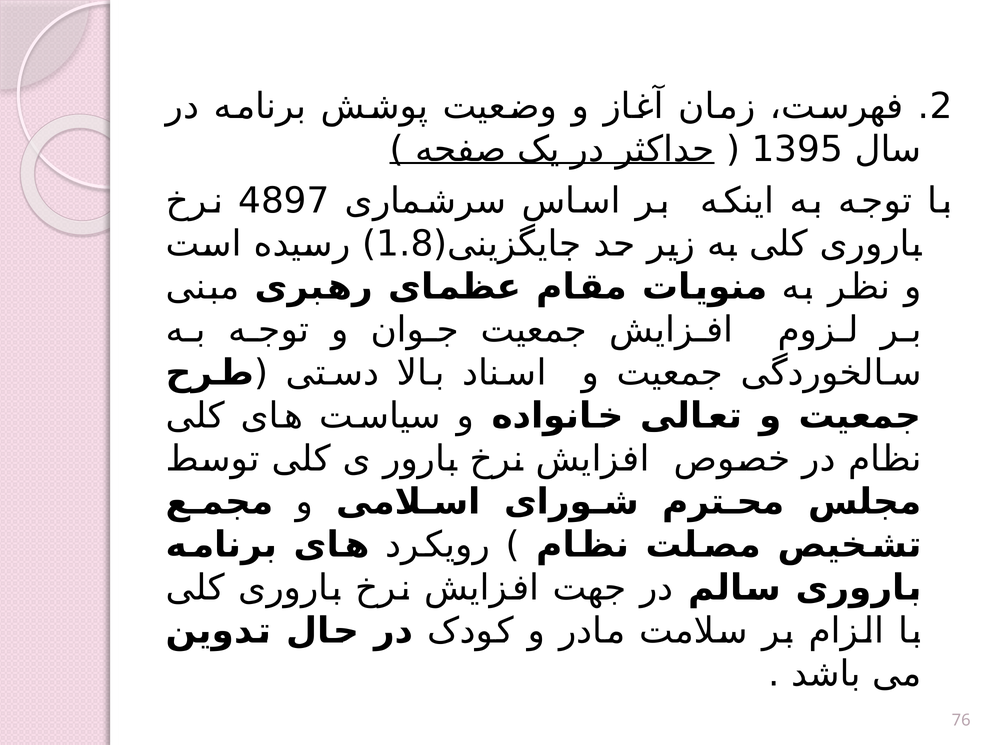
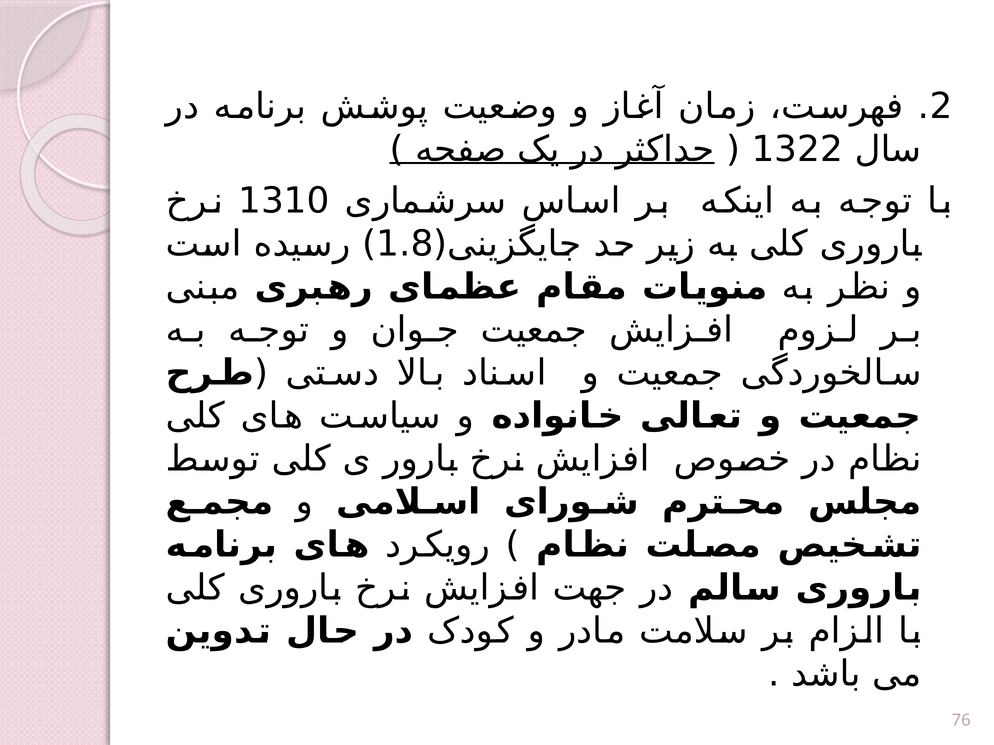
1395: 1395 -> 1322 (797, 150)
4897: 4897 -> 1310 (284, 201)
